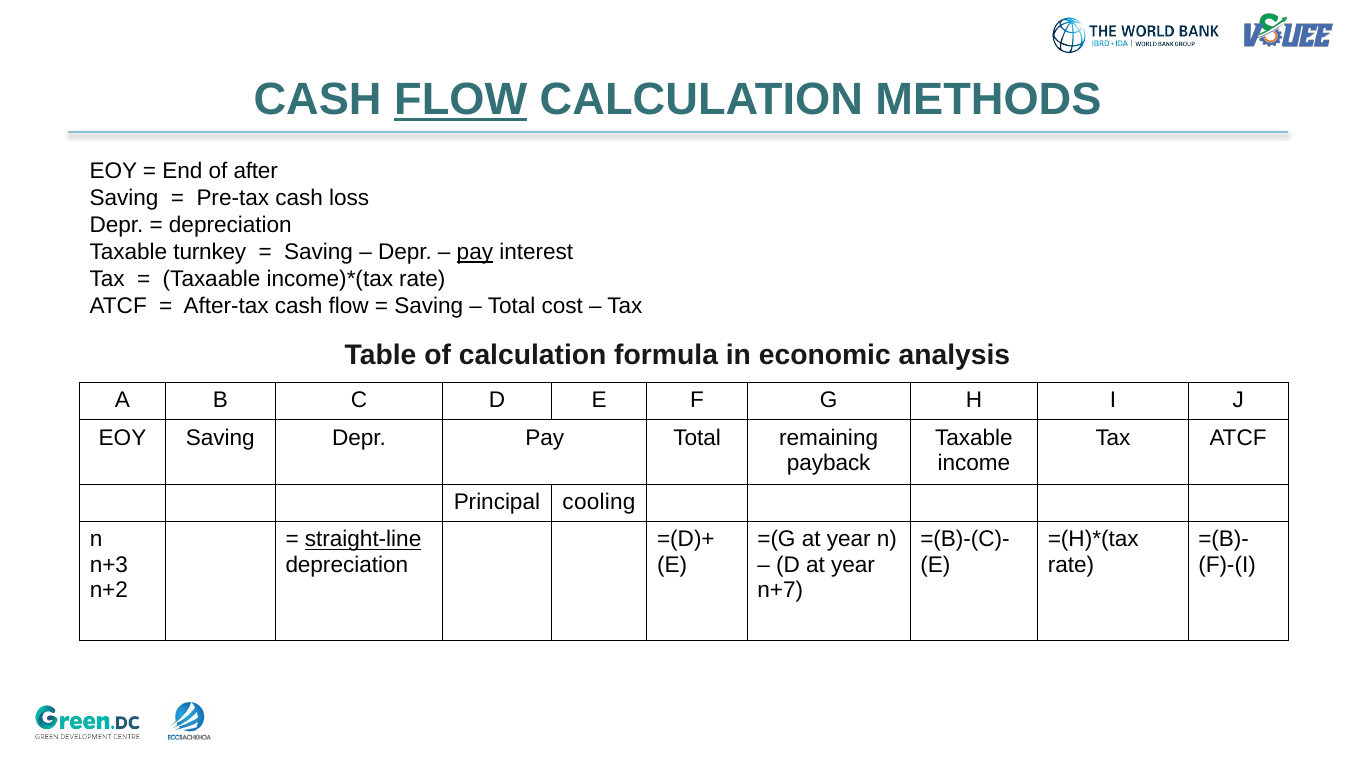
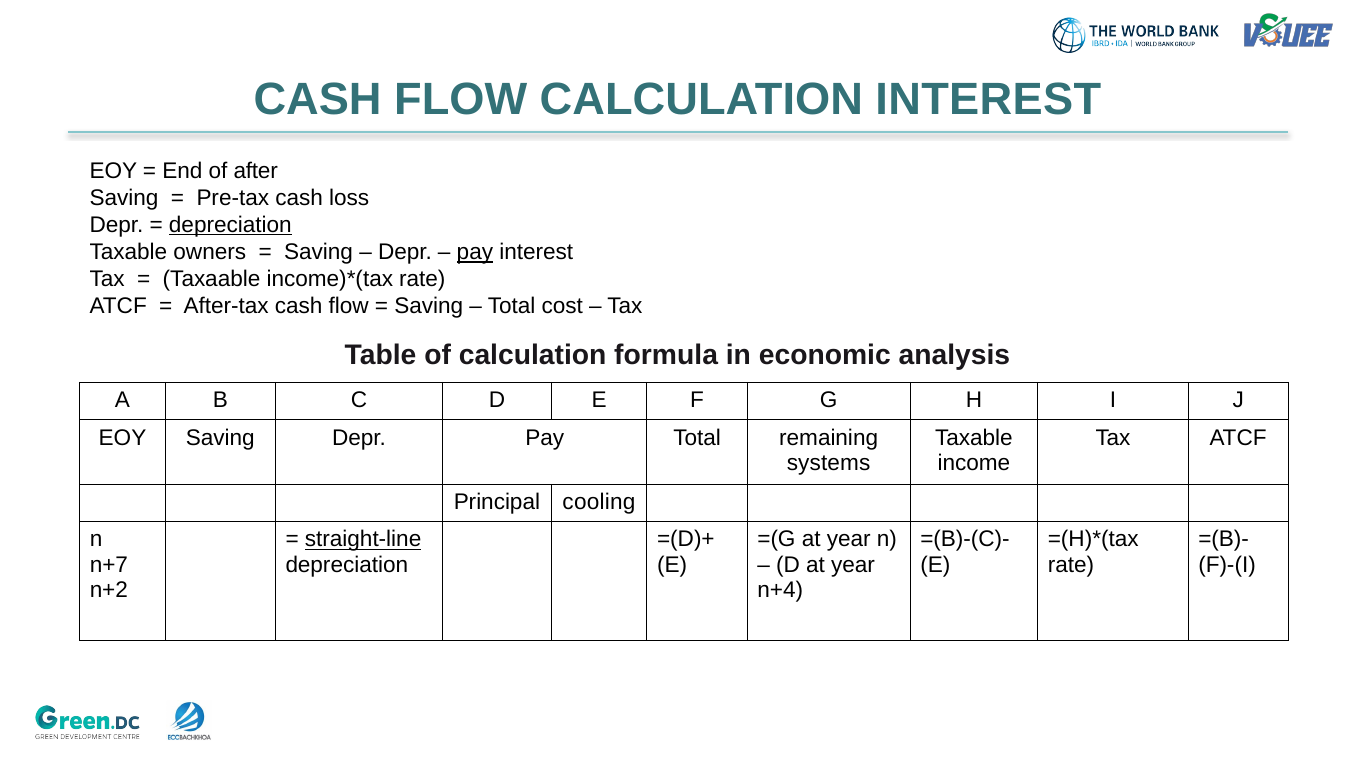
FLOW underline: present -> none (461, 100)
CALCULATION METHODS: METHODS -> INTEREST (988, 100)
depreciation underline: none -> present (230, 225)
turnkey: turnkey -> owners (210, 252)
payback: payback -> systems (829, 463)
n+3: n+3 -> n+7 (109, 564)
n+7: n+7 -> n+4 (780, 590)
